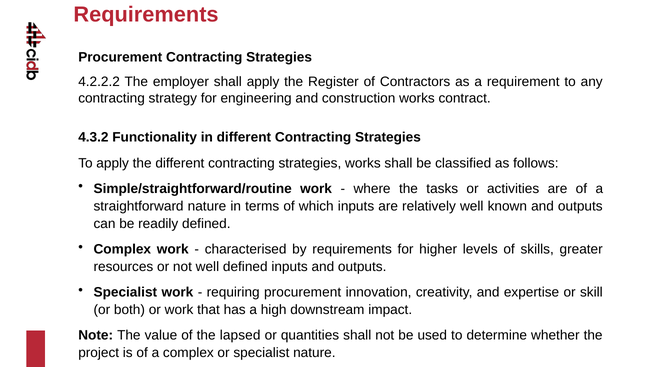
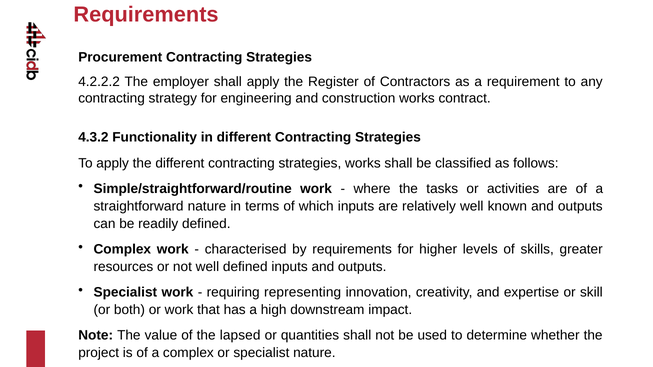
requiring procurement: procurement -> representing (303, 293)
